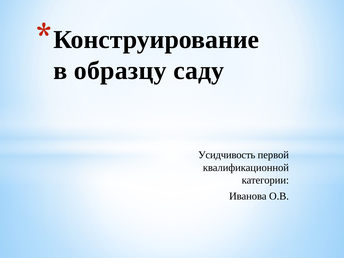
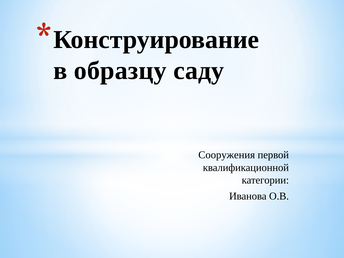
Усидчивость: Усидчивость -> Сооружения (227, 155)
